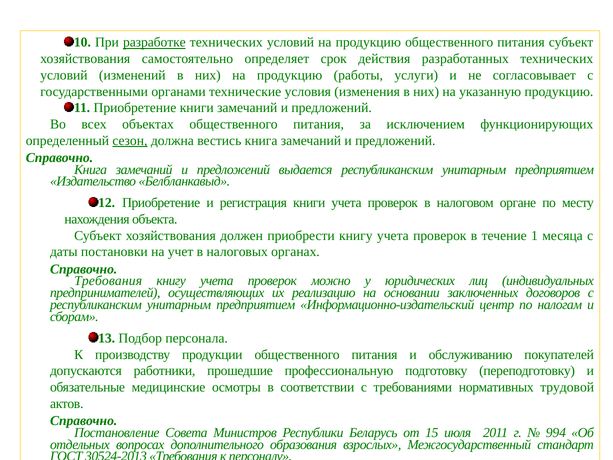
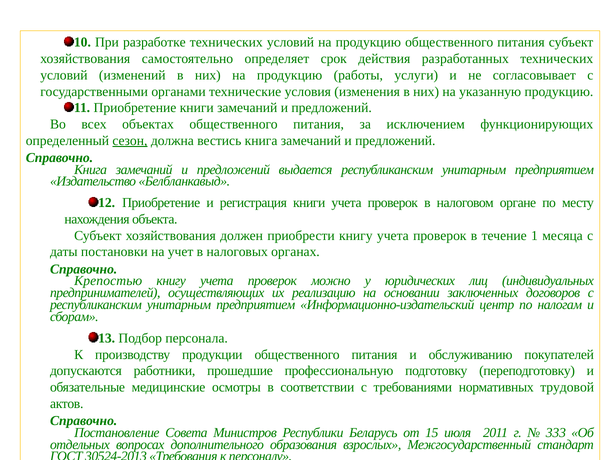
разработке underline: present -> none (154, 42)
Требования: Требования -> Крепостью (108, 281)
994: 994 -> 333 (556, 432)
